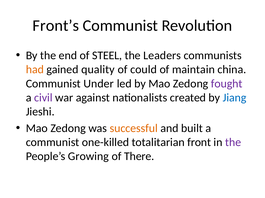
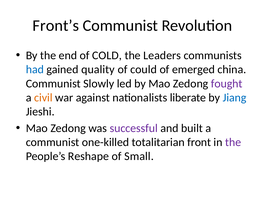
STEEL: STEEL -> COLD (107, 56)
had colour: orange -> blue (35, 70)
maintain: maintain -> emerged (193, 70)
Under: Under -> Slowly (99, 84)
civil colour: purple -> orange (43, 98)
created: created -> liberate (188, 98)
successful colour: orange -> purple (134, 129)
Growing: Growing -> Reshape (88, 157)
There: There -> Small (139, 157)
